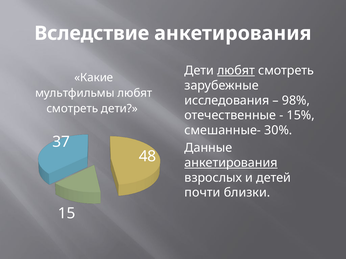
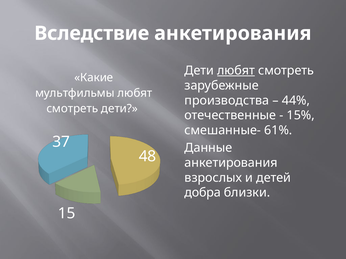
исследования: исследования -> производства (227, 101)
98%: 98% -> 44% (296, 101)
30%: 30% -> 61% (278, 131)
анкетирования underline: present -> none (231, 163)
почти: почти -> добра (203, 193)
